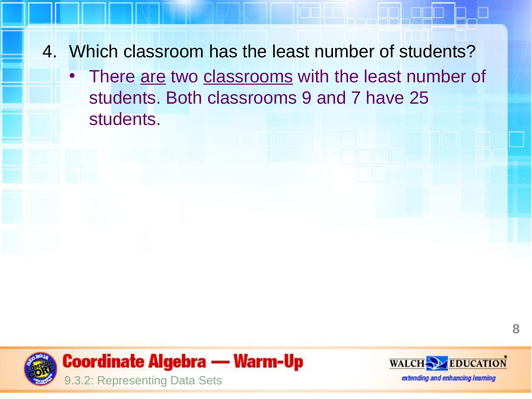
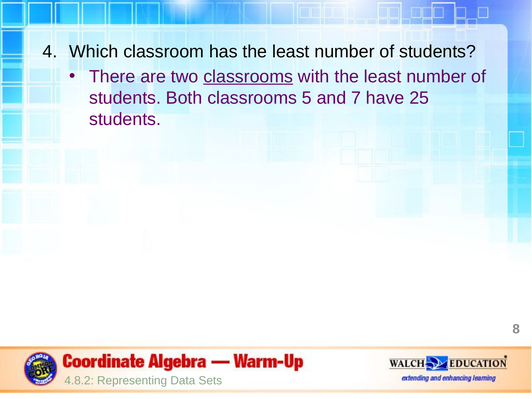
are underline: present -> none (153, 77)
9: 9 -> 5 (307, 98)
9.3.2: 9.3.2 -> 4.8.2 (79, 381)
